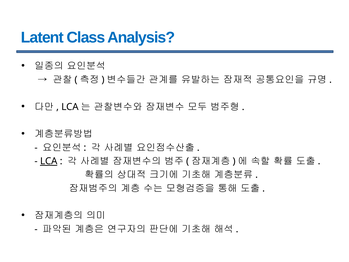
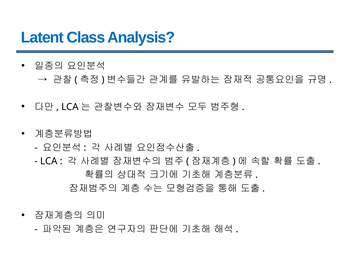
LCA underline: present -> none (49, 161)
